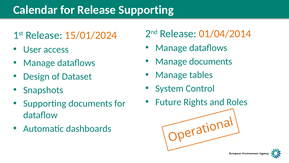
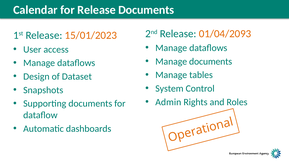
Release Supporting: Supporting -> Documents (146, 10)
01/04/2014: 01/04/2014 -> 01/04/2093 (225, 34)
15/01/2024: 15/01/2024 -> 15/01/2023 (91, 35)
Future: Future -> Admin (168, 102)
